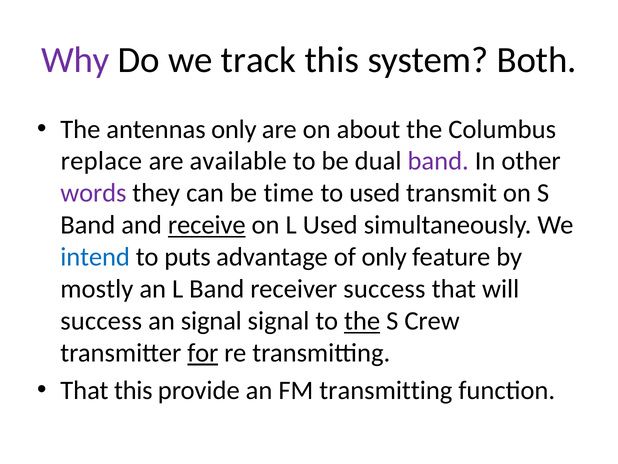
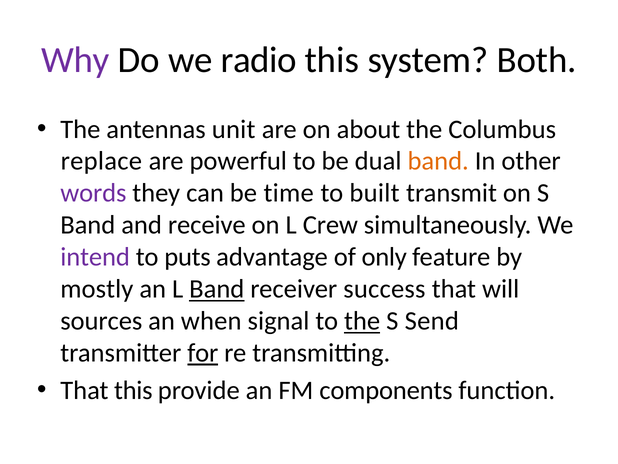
track: track -> radio (259, 60)
antennas only: only -> unit (234, 129)
available: available -> powerful (238, 161)
band colour: purple -> orange (438, 161)
to used: used -> built (375, 193)
receive underline: present -> none (207, 225)
L Used: Used -> Crew (330, 225)
intend colour: blue -> purple (95, 257)
Band underline: none -> present (217, 289)
success: success -> sources (101, 321)
an signal: signal -> when (211, 321)
Crew: Crew -> Send (432, 321)
FM transmitting: transmitting -> components (386, 390)
